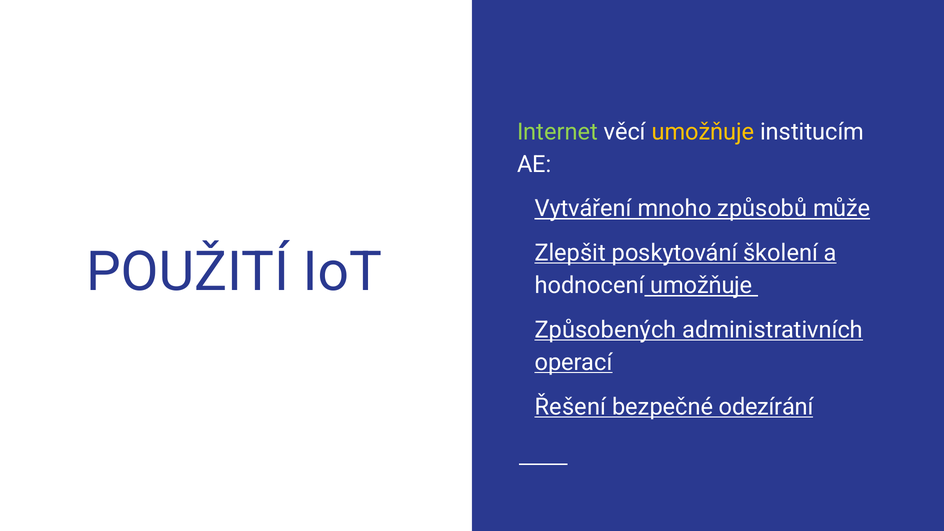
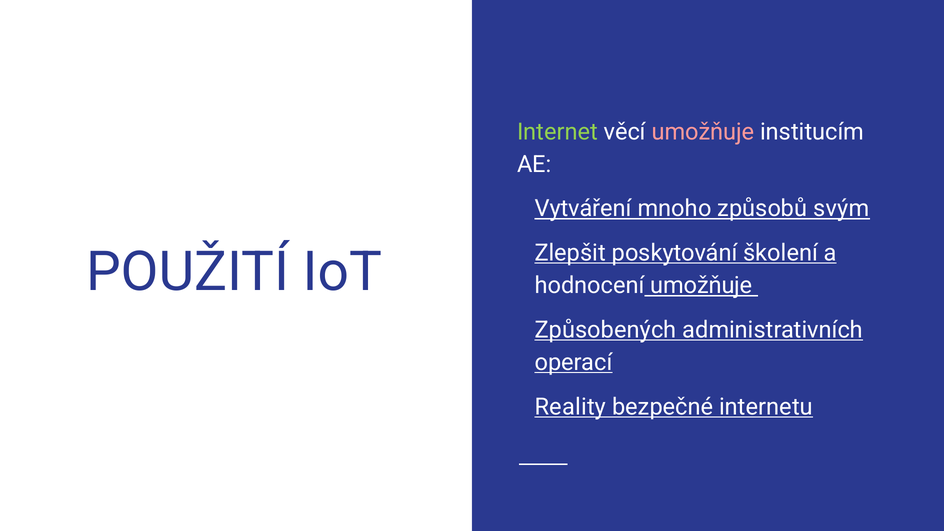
umožňuje colour: yellow -> pink (703, 132)
může: může -> svým (841, 209)
Řešení: Řešení -> Reality (570, 407)
odezírání: odezírání -> internetu (766, 407)
